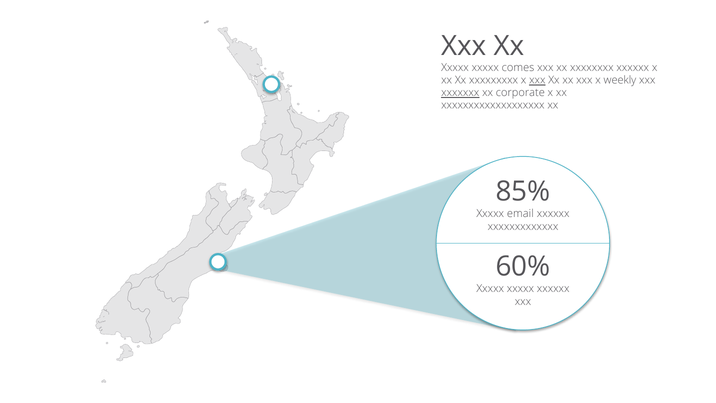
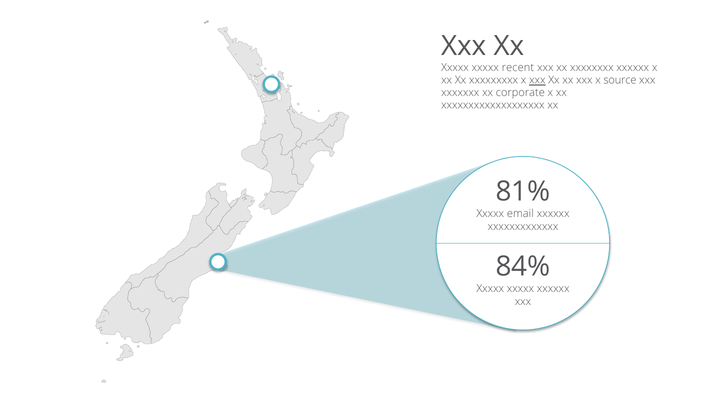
comes: comes -> recent (518, 68)
weekly: weekly -> source (620, 80)
xxxxxxx underline: present -> none (460, 93)
85%: 85% -> 81% (523, 191)
60%: 60% -> 84% (523, 266)
